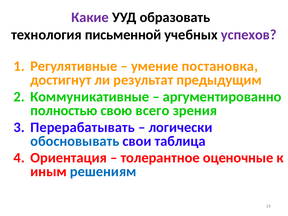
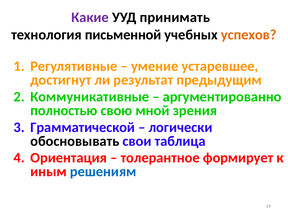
образовать: образовать -> принимать (175, 17)
успехов colour: purple -> orange (249, 35)
постановка: постановка -> устаревшее (220, 66)
всего: всего -> мной (152, 111)
Перерабатывать: Перерабатывать -> Грамматической (83, 127)
обосновывать colour: blue -> black (75, 141)
оценочные: оценочные -> формирует (238, 158)
